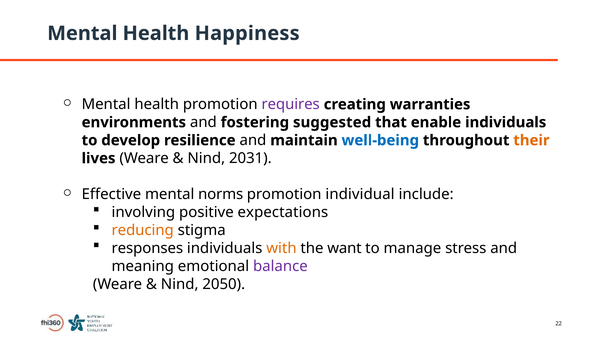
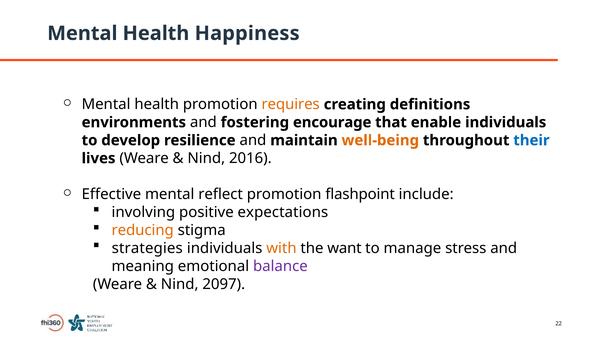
requires colour: purple -> orange (291, 104)
warranties: warranties -> definitions (430, 104)
suggested: suggested -> encourage (332, 122)
well-being colour: blue -> orange (380, 140)
their colour: orange -> blue (531, 140)
2031: 2031 -> 2016 (250, 158)
norms: norms -> reflect (221, 194)
individual: individual -> flashpoint (360, 194)
responses: responses -> strategies (147, 248)
2050: 2050 -> 2097 (224, 284)
